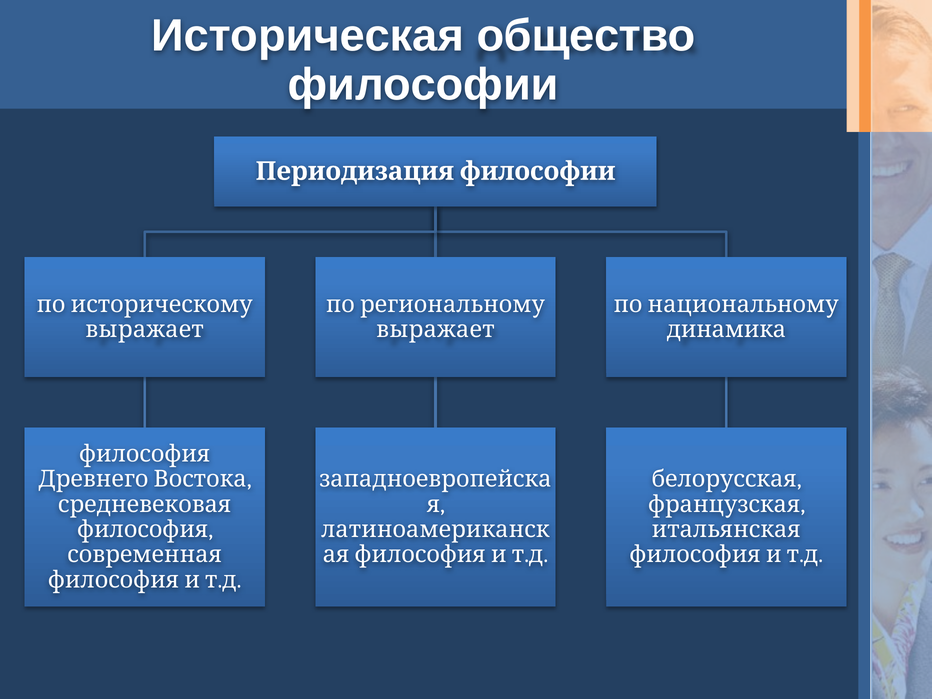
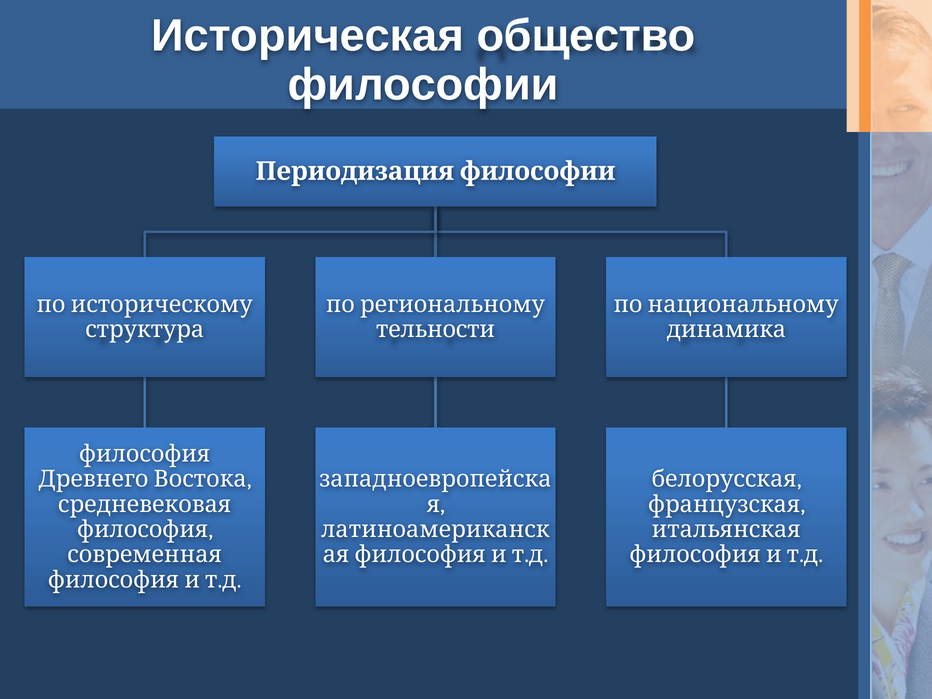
выражает: выражает -> структура (145, 330)
выражает: выражает -> тельности (436, 330)
